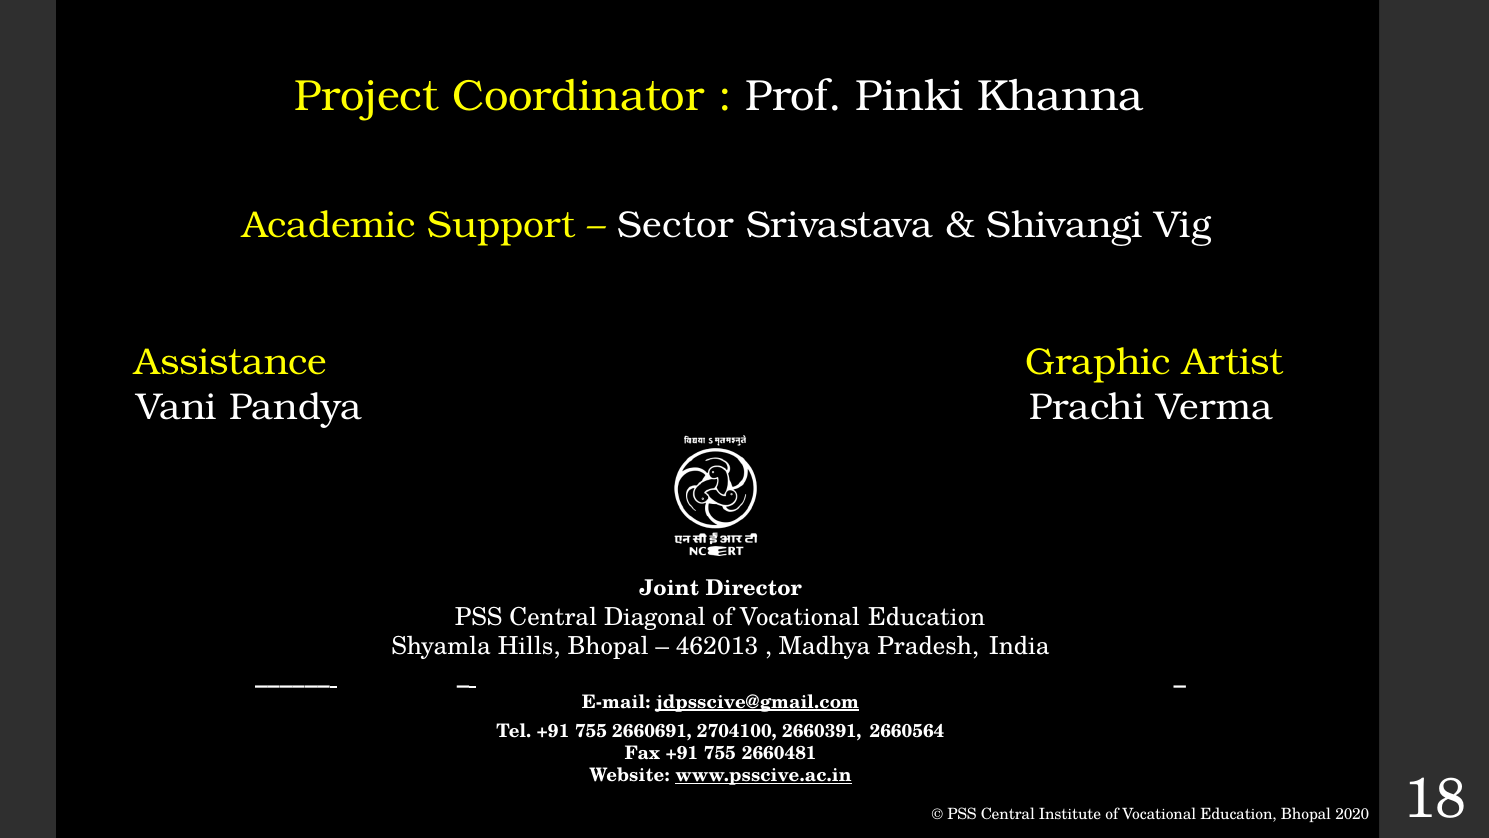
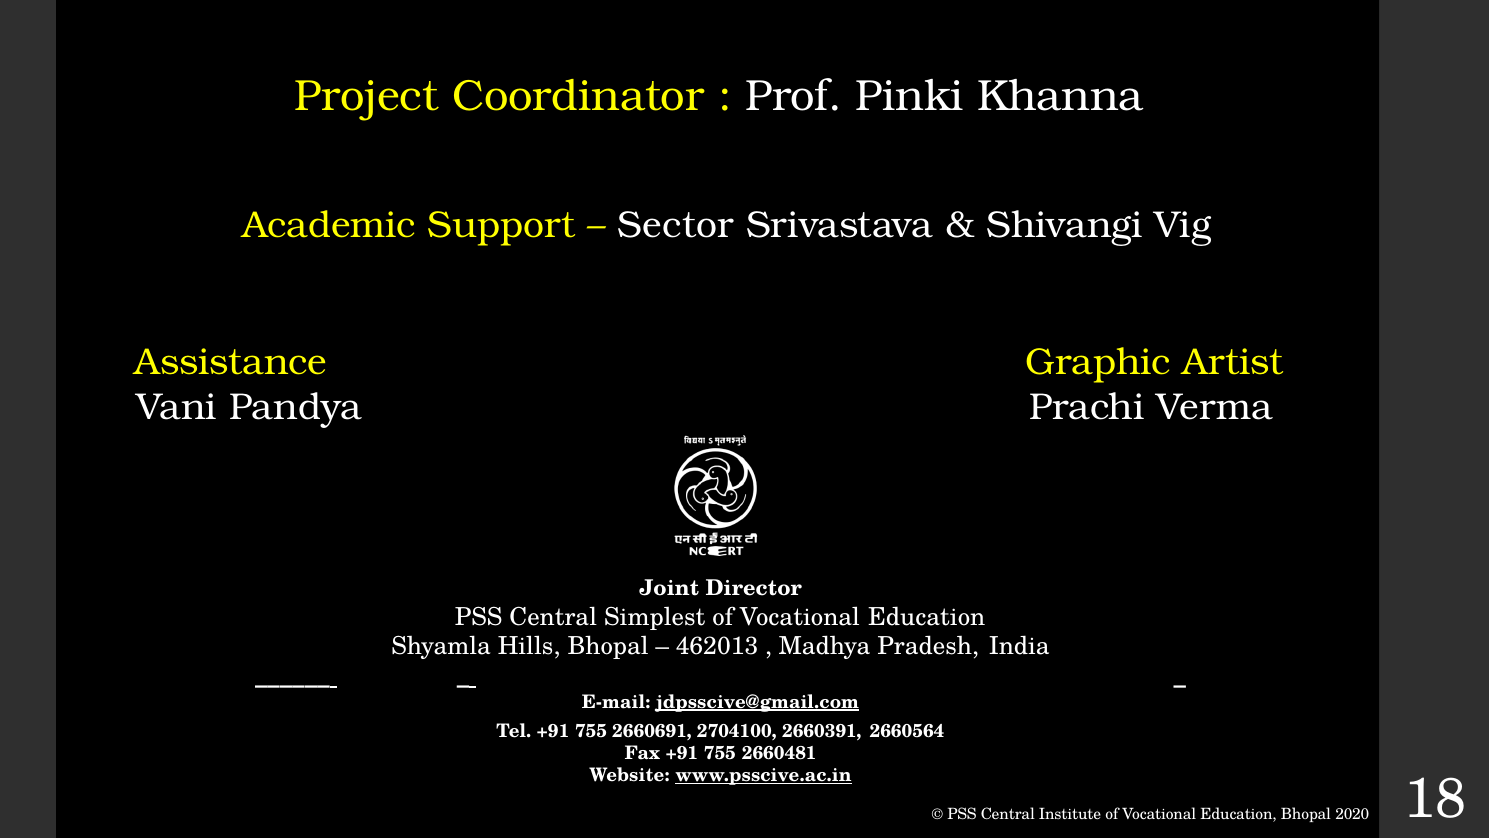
Diagonal: Diagonal -> Simplest (655, 616)
